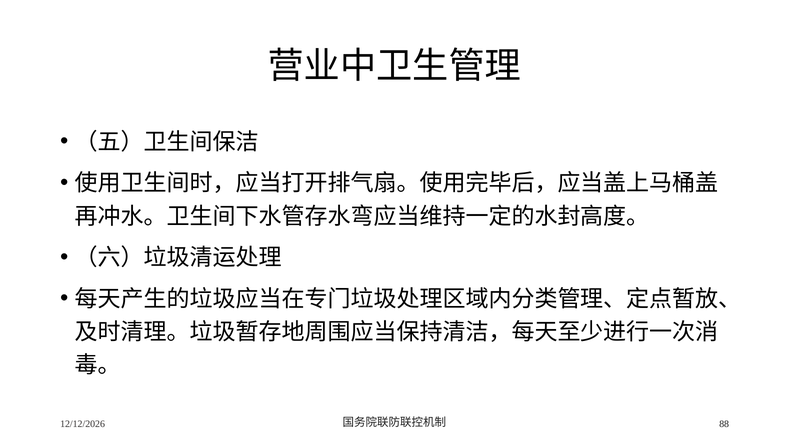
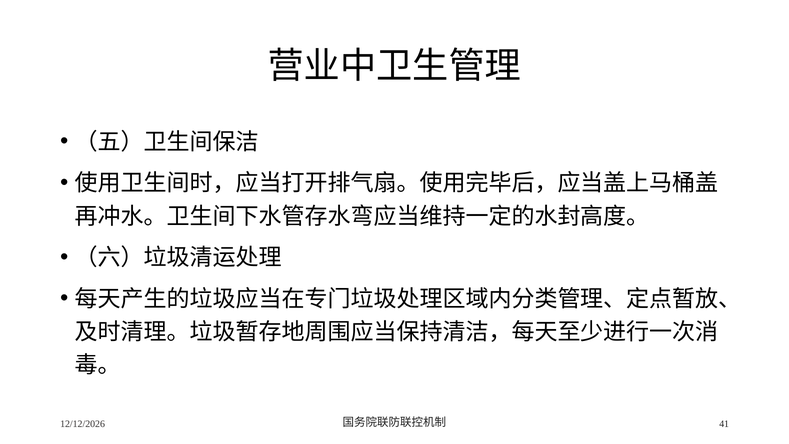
88: 88 -> 41 (724, 424)
